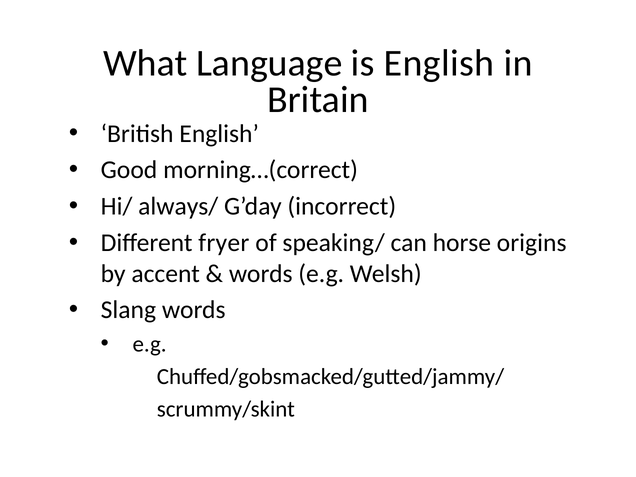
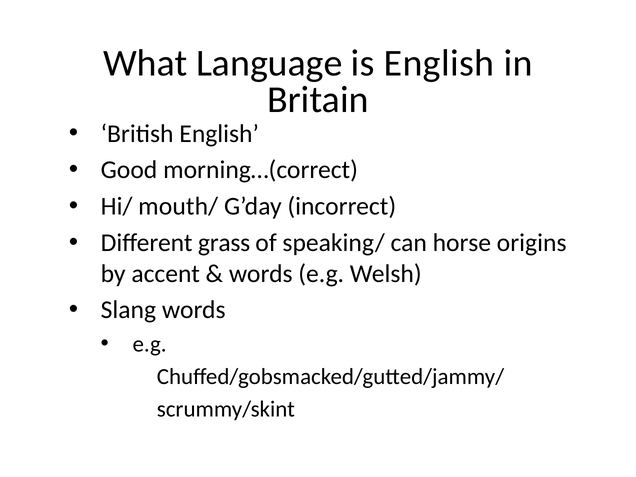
always/: always/ -> mouth/ (178, 206)
fryer: fryer -> grass (224, 243)
